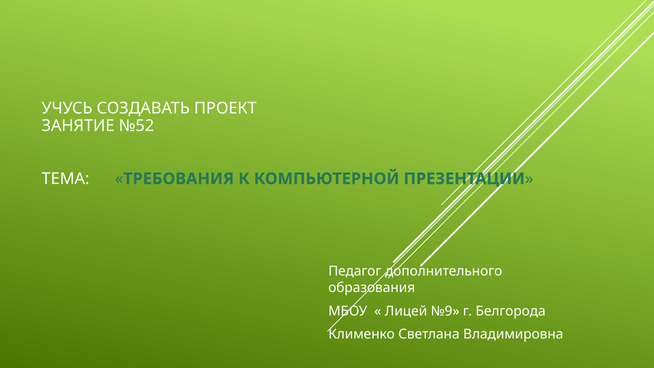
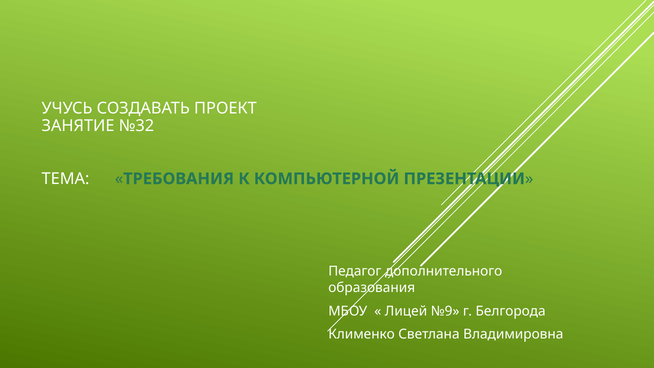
№52: №52 -> №32 (136, 126)
